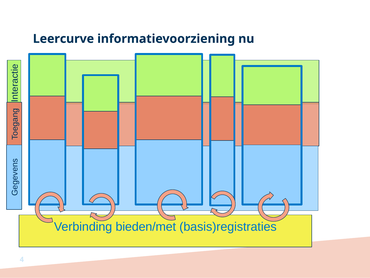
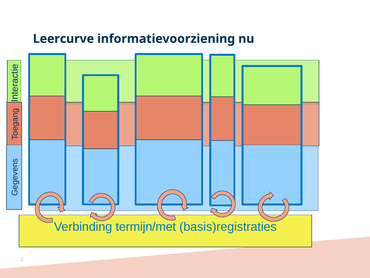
bieden/met: bieden/met -> termijn/met (146, 226)
